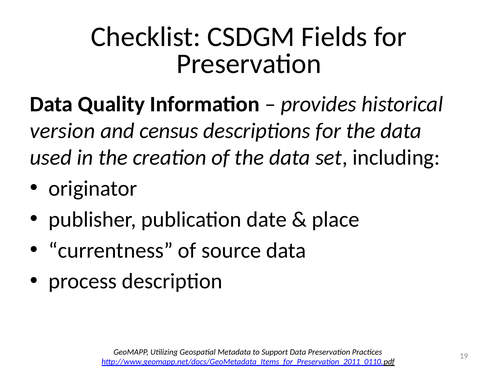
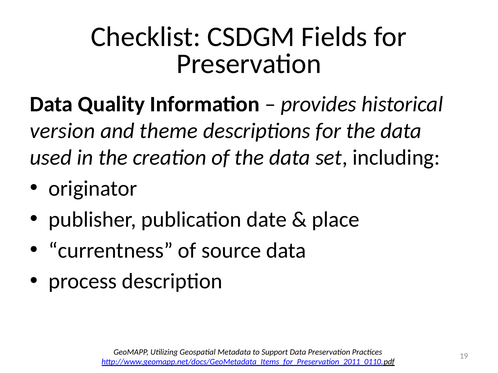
census: census -> theme (169, 131)
